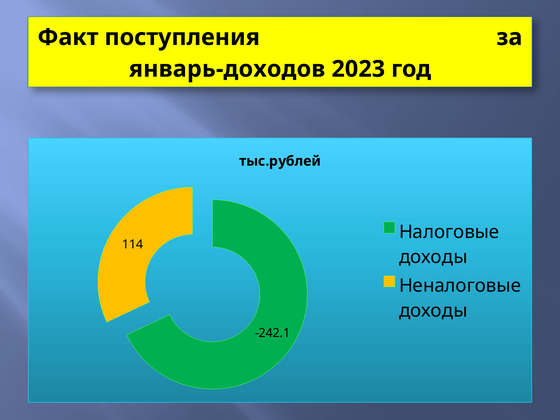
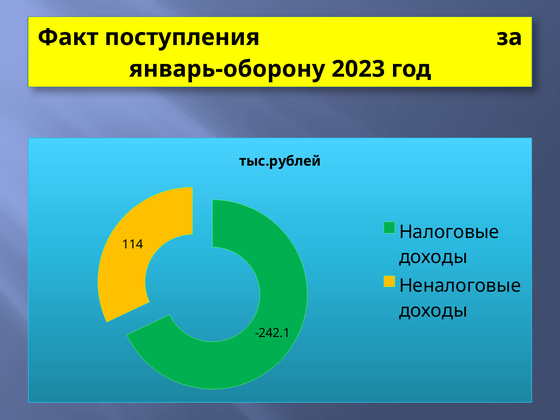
январь-доходов: январь-доходов -> январь-оборону (227, 69)
